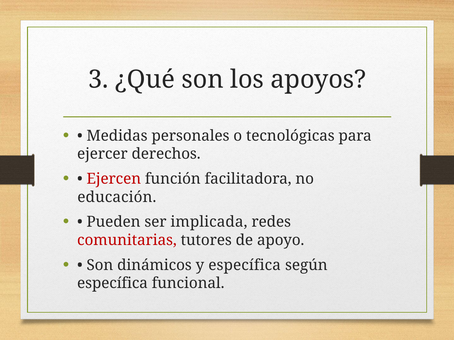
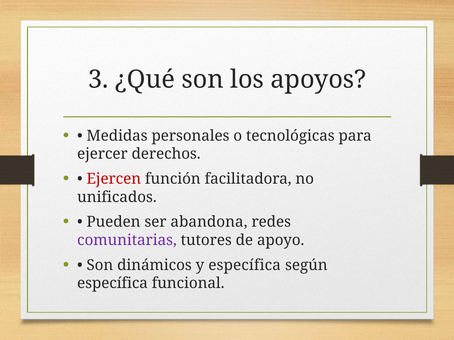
educación: educación -> unificados (117, 197)
implicada: implicada -> abandona (209, 222)
comunitarias colour: red -> purple (127, 240)
